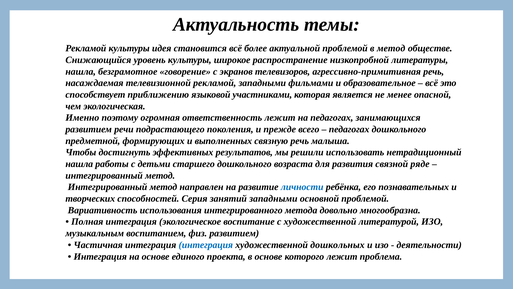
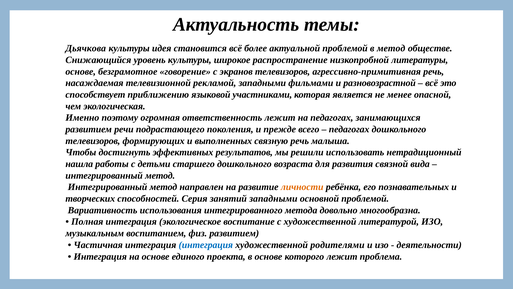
Рекламой: Рекламой -> Дьячкова (86, 48)
нашла: нашла -> основе (81, 71)
образовательное: образовательное -> разновозрастной (380, 83)
предметной: предметной -> телевизоров (93, 141)
ряде: ряде -> вида (420, 164)
личности colour: blue -> orange (302, 187)
дошкольных: дошкольных -> родителями (337, 245)
